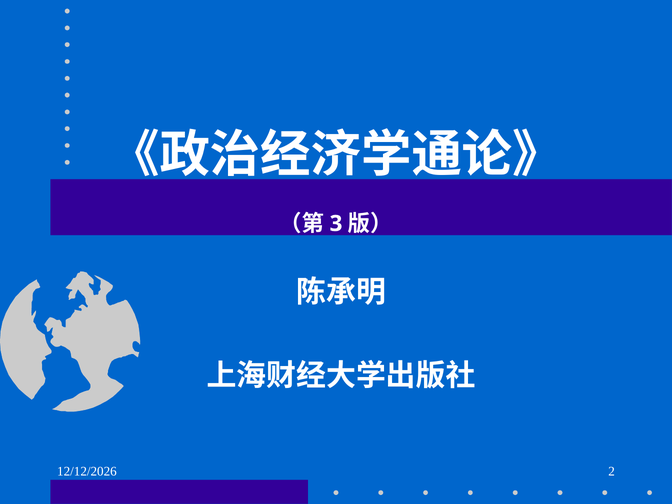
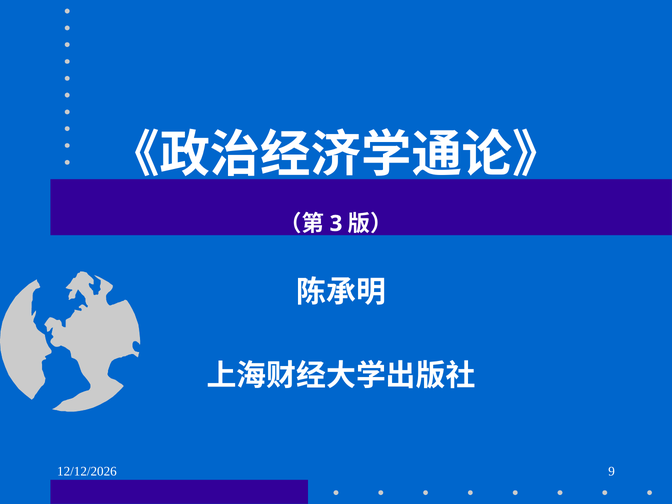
2: 2 -> 9 (612, 471)
